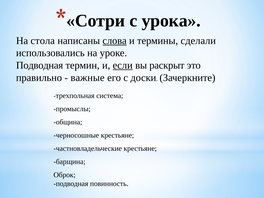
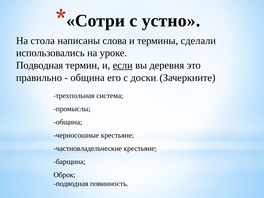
урока: урока -> устно (171, 21)
слова underline: present -> none (115, 41)
раскрыт: раскрыт -> деревня (167, 65)
важные: важные -> община (88, 78)
